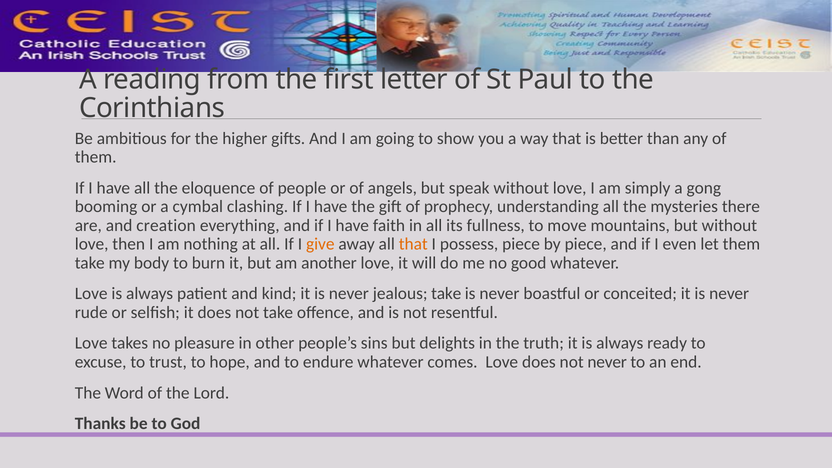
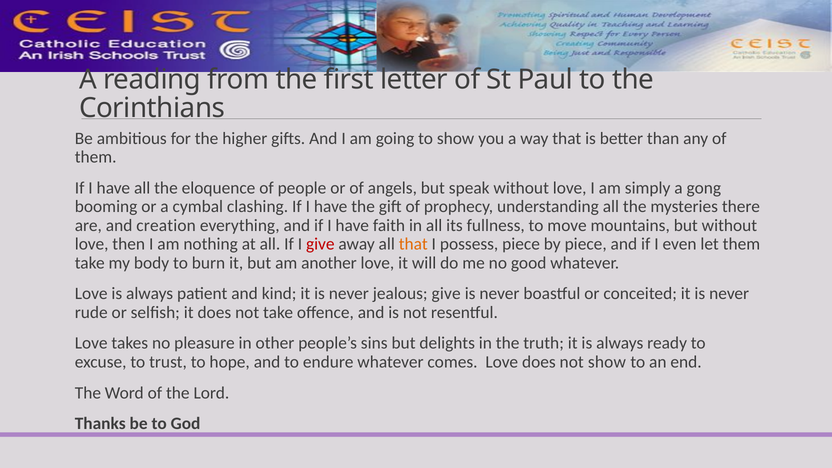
give colour: orange -> red (320, 244)
jealous take: take -> give (446, 294)
not never: never -> show (607, 362)
